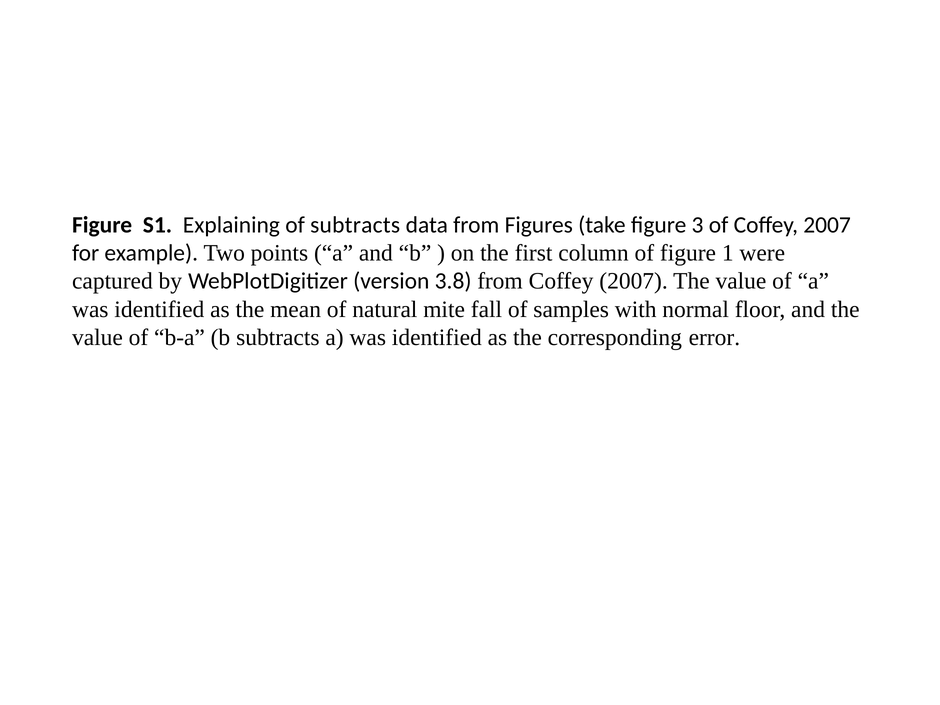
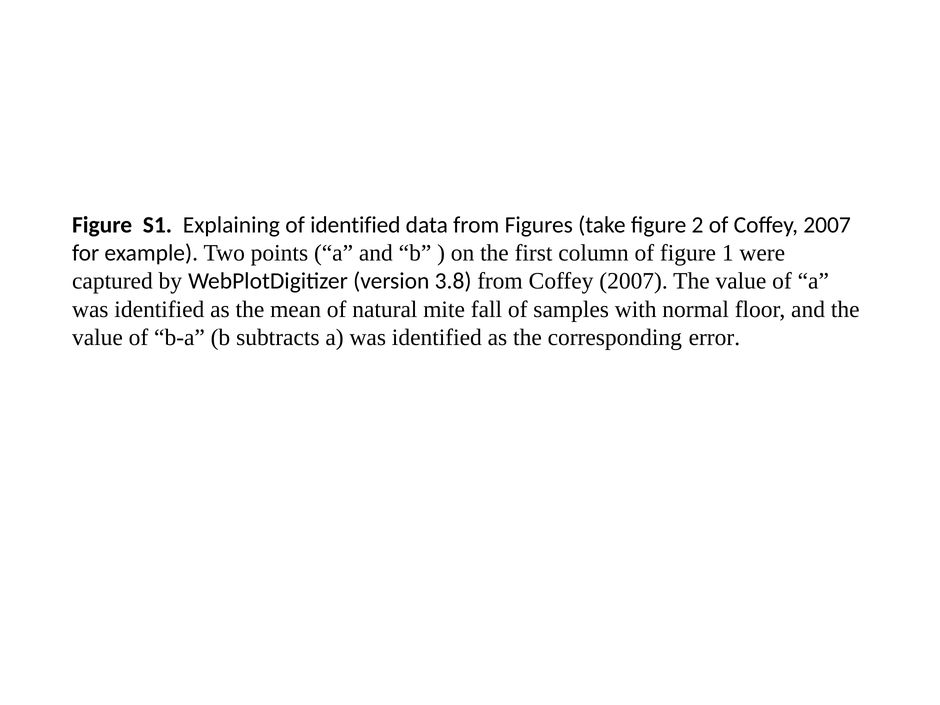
of subtracts: subtracts -> identified (355, 225)
3: 3 -> 2 (698, 225)
